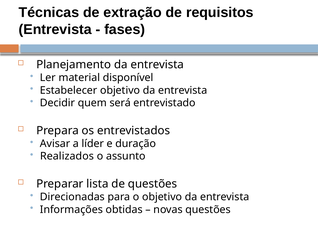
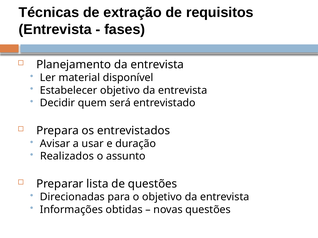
líder: líder -> usar (93, 144)
